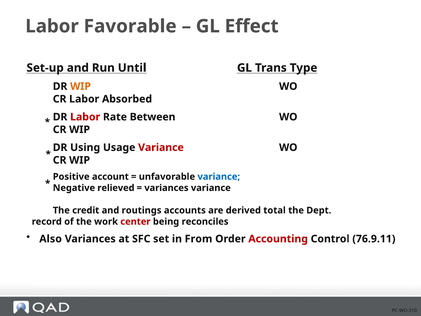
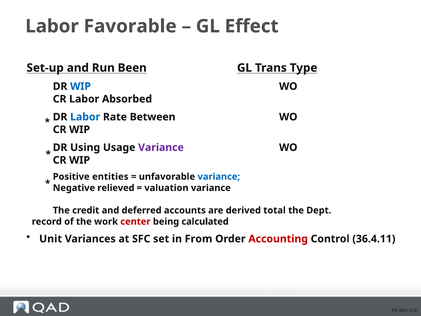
Until: Until -> Been (132, 68)
WIP colour: orange -> blue (81, 86)
Labor colour: red -> blue (85, 117)
Variance colour: red -> purple (161, 147)
account: account -> entities (110, 177)
variances: variances -> valuation (166, 188)
routings: routings -> deferred (142, 210)
reconciles: reconciles -> calculated (205, 221)
Also: Also -> Unit (51, 239)
76.9.11: 76.9.11 -> 36.4.11 (374, 239)
